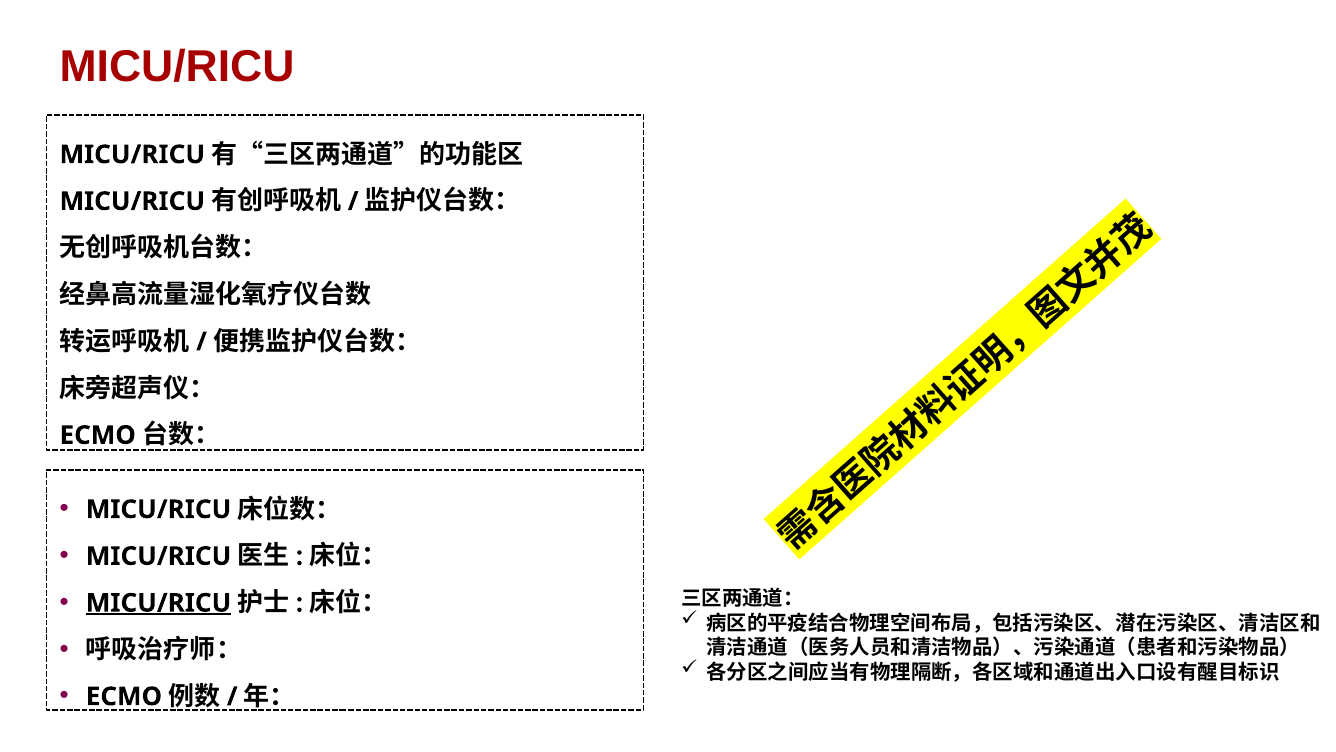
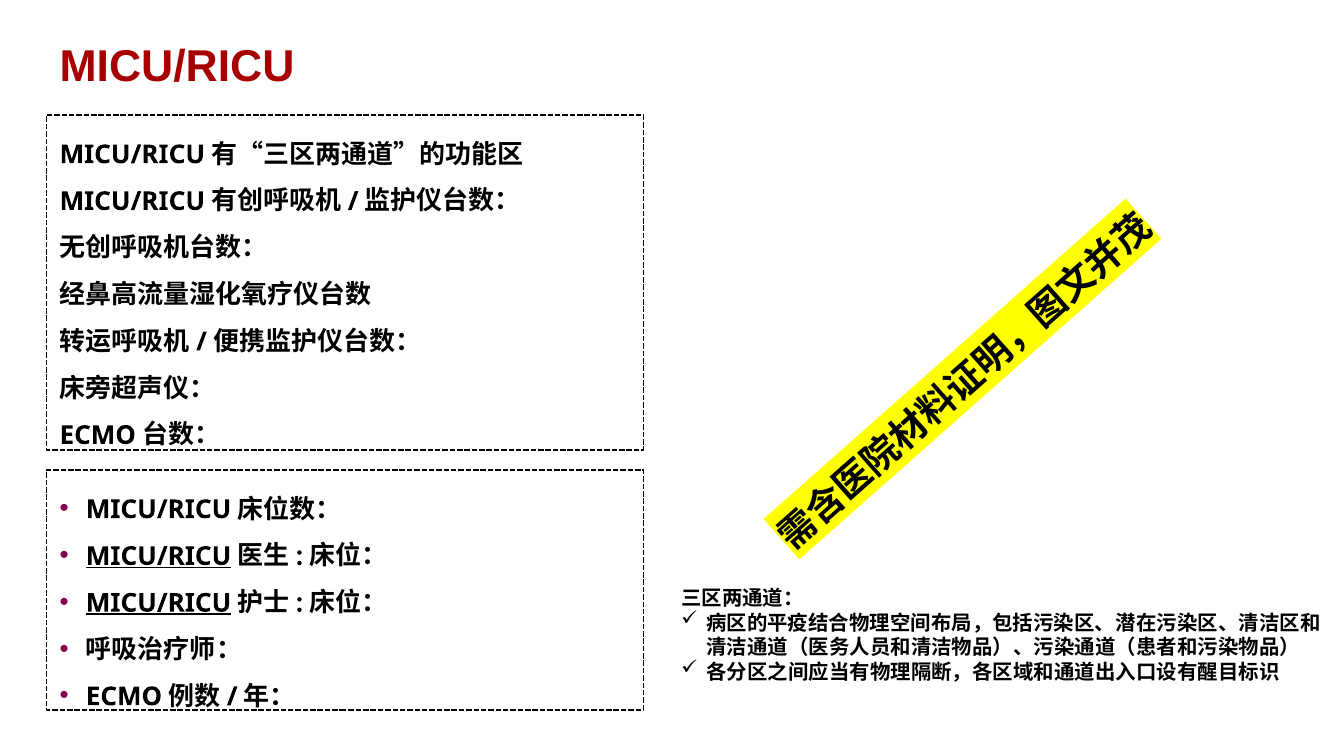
MICU/RICU underline: none -> present (159, 556)
